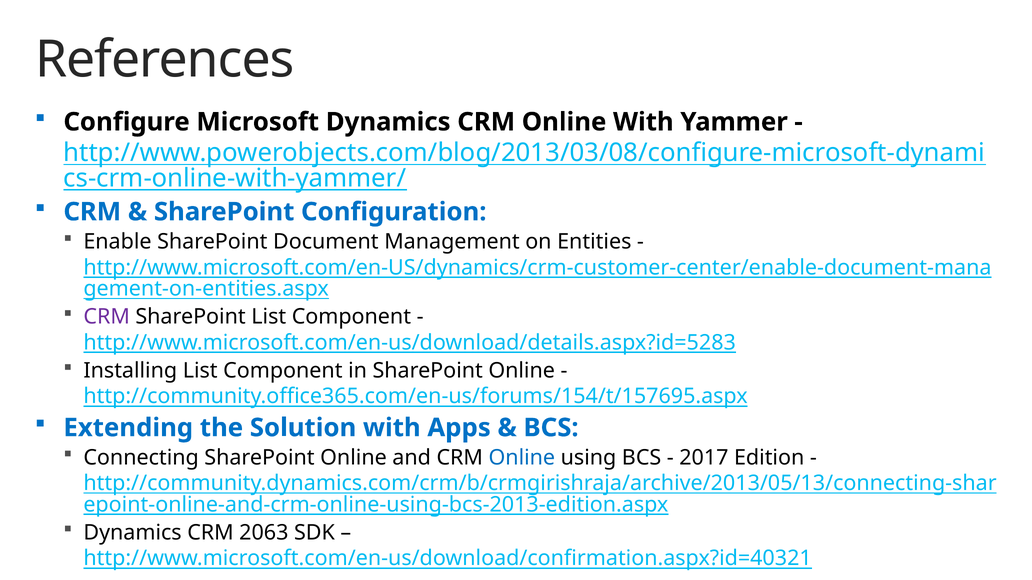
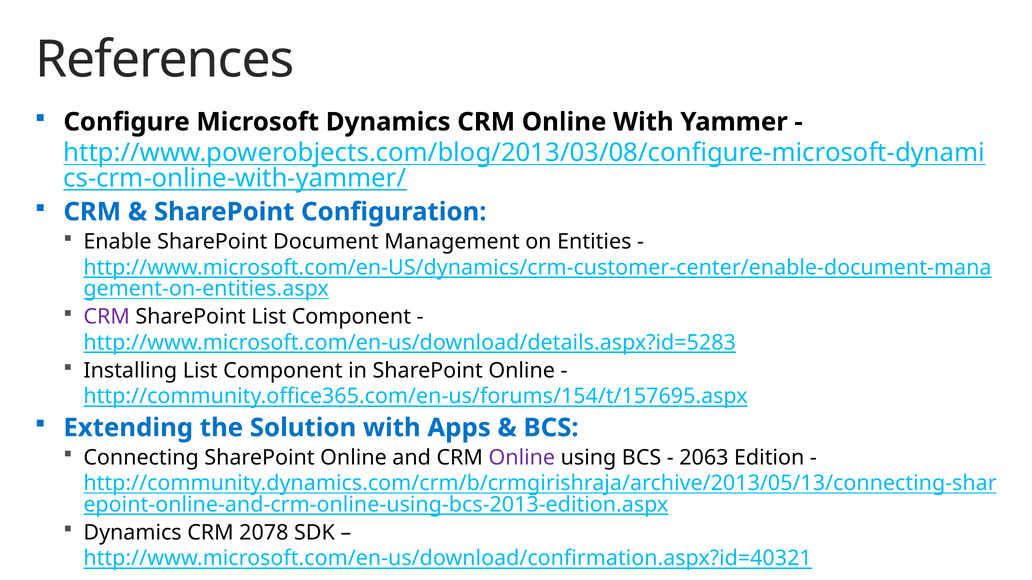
Online colour: blue -> purple (522, 458)
2017: 2017 -> 2063 (704, 458)
2063: 2063 -> 2078 (264, 533)
